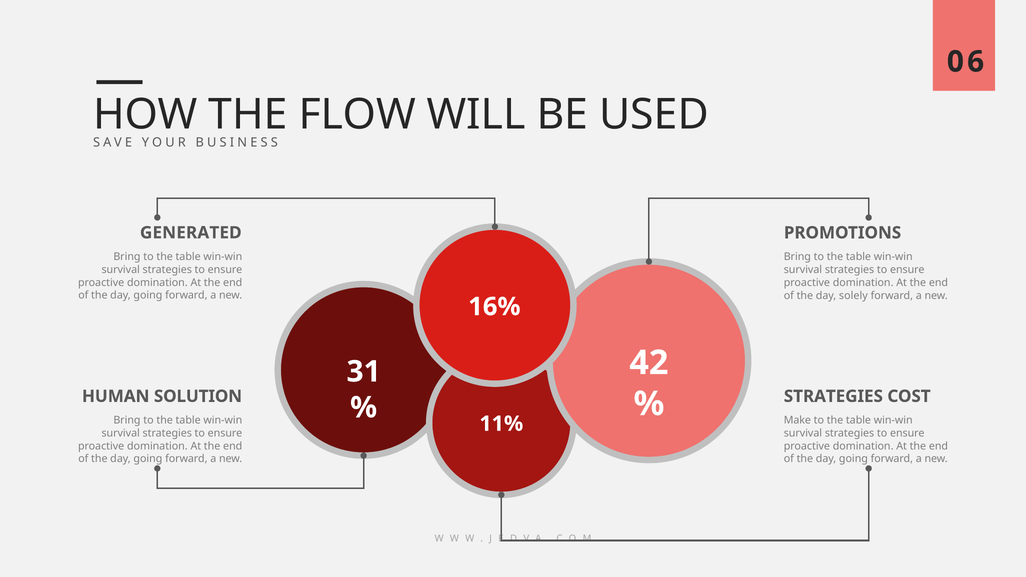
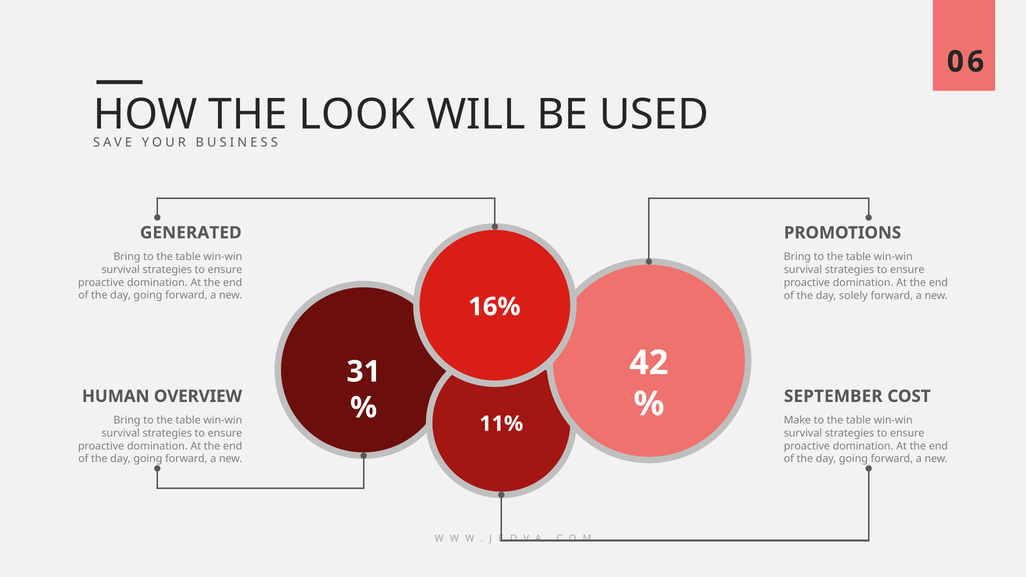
FLOW: FLOW -> LOOK (357, 115)
SOLUTION: SOLUTION -> OVERVIEW (198, 396)
STRATEGIES: STRATEGIES -> SEPTEMBER (833, 396)
